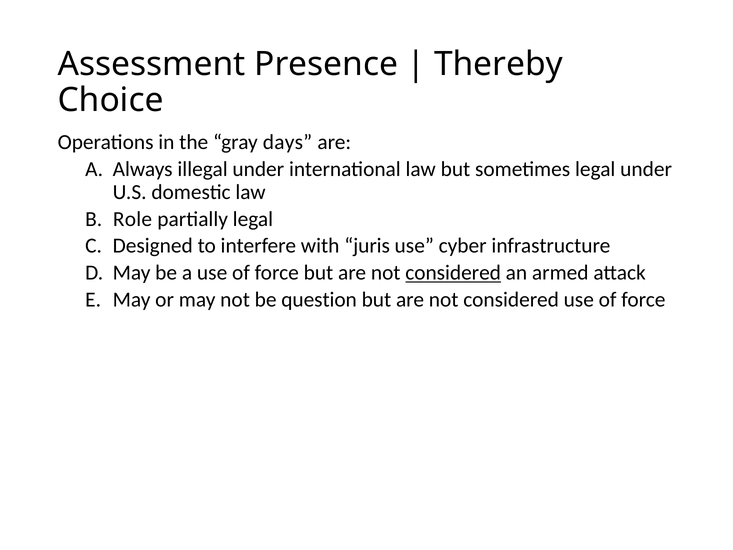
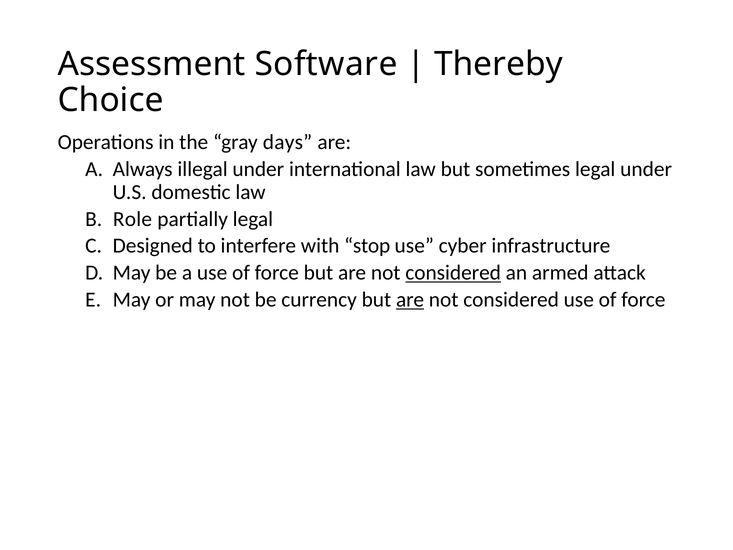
Presence: Presence -> Software (326, 64)
juris: juris -> stop (367, 246)
question: question -> currency (319, 300)
are underline: none -> present (410, 300)
